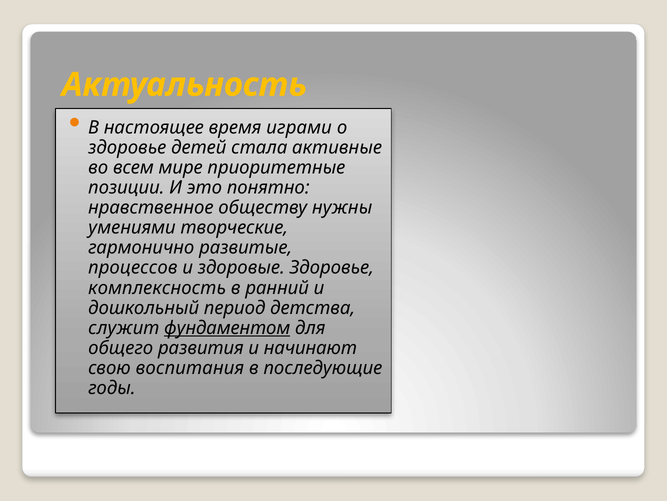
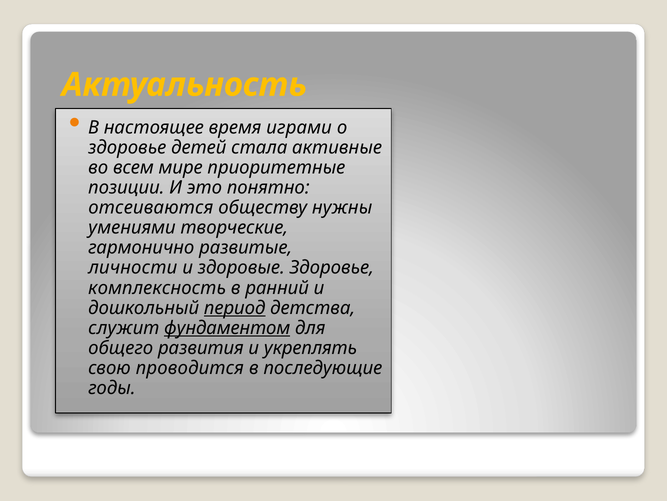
нравственное: нравственное -> отсеиваются (151, 207)
процессов: процессов -> личности (133, 267)
период underline: none -> present (235, 307)
начинают: начинают -> укреплять (310, 347)
воспитания: воспитания -> проводится (190, 368)
